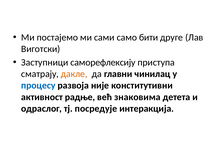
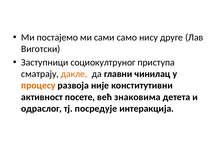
бити: бити -> нису (149, 38)
саморефлексију: саморефлексију -> социокултруног (103, 63)
процесу colour: blue -> orange (38, 86)
радње: радње -> посете (80, 97)
